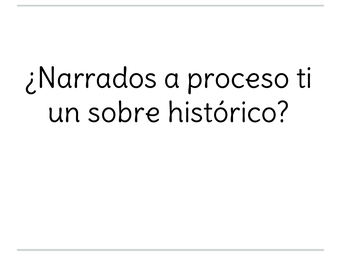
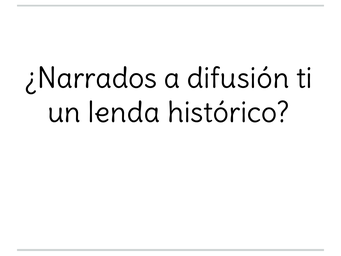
proceso: proceso -> difusión (238, 79)
sobre: sobre -> lenda (124, 113)
